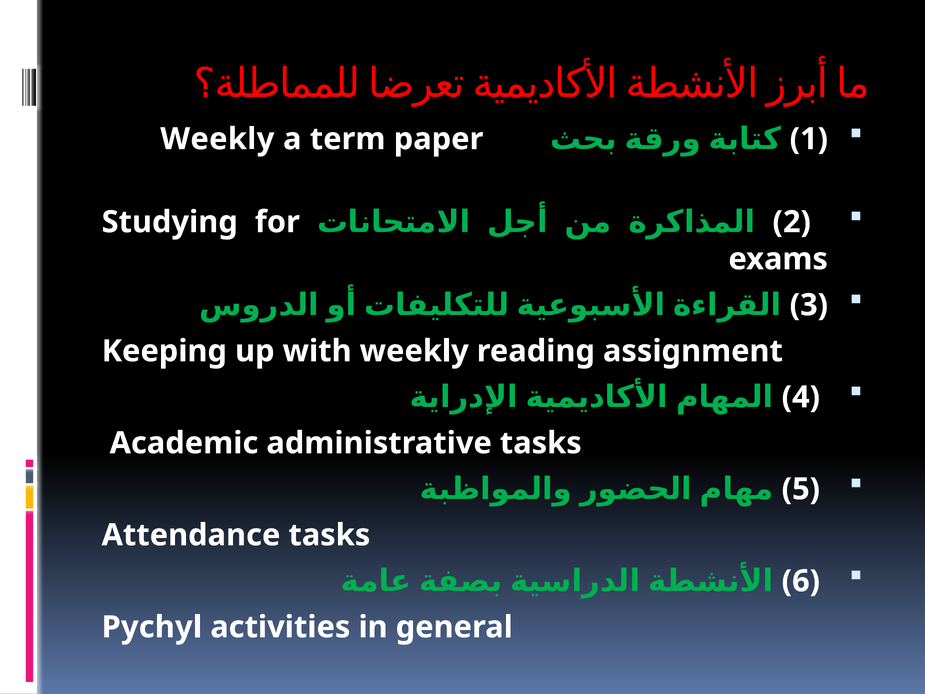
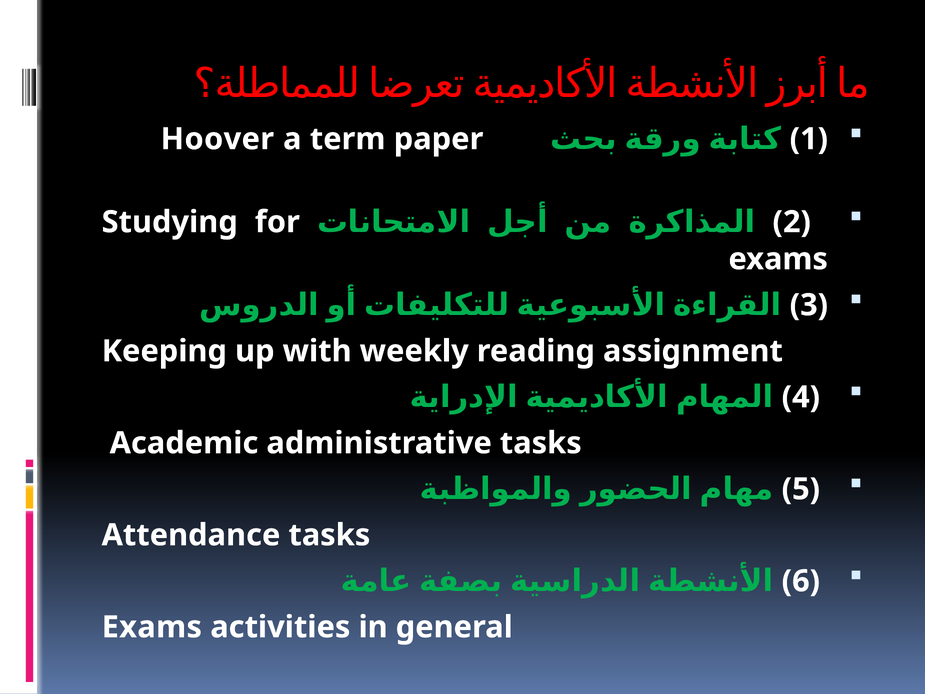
Weekly: Weekly -> Hoover (217, 139)
Pychyl: Pychyl -> Exams (152, 627)
